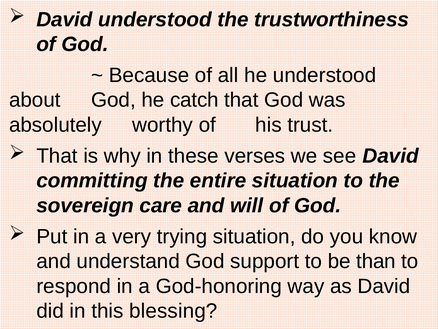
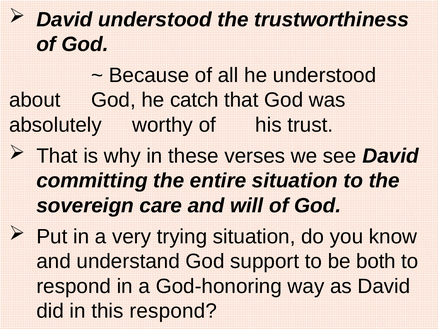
than: than -> both (376, 261)
this blessing: blessing -> respond (173, 311)
